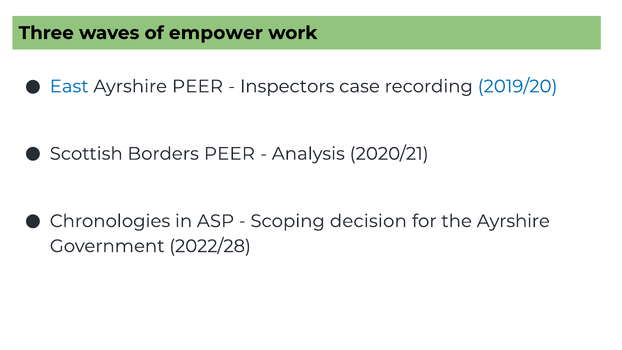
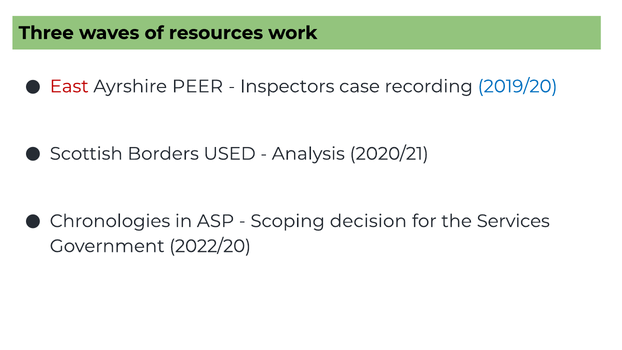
empower: empower -> resources (216, 33)
East colour: blue -> red (69, 86)
Borders PEER: PEER -> USED (230, 154)
the Ayrshire: Ayrshire -> Services (513, 221)
2022/28: 2022/28 -> 2022/20 (210, 246)
